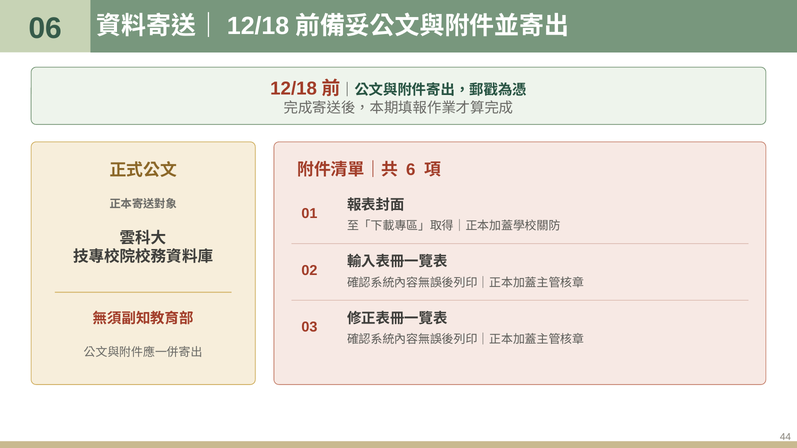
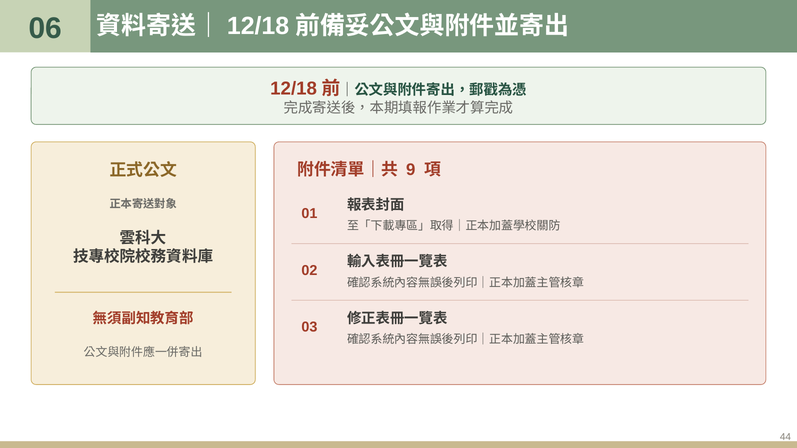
6: 6 -> 9 (411, 170)
